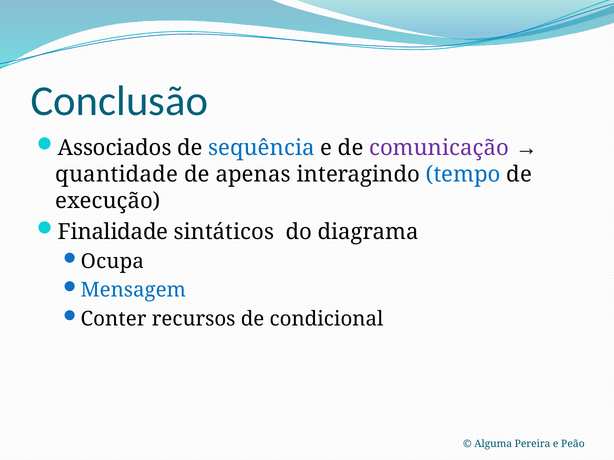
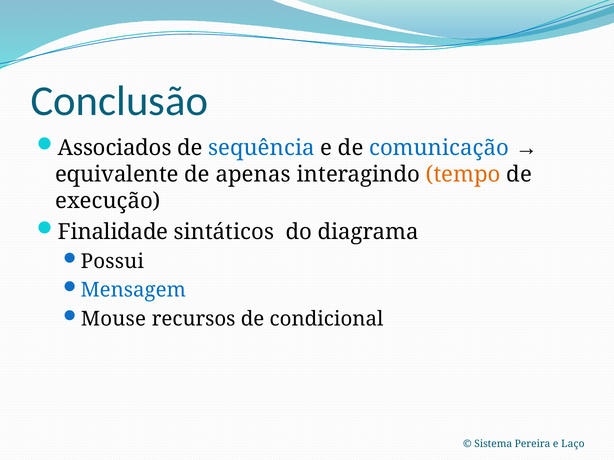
comunicação colour: purple -> blue (439, 148)
quantidade: quantidade -> equivalente (117, 175)
tempo colour: blue -> orange (463, 175)
Ocupa: Ocupa -> Possui (112, 262)
Conter: Conter -> Mouse (113, 319)
Alguma: Alguma -> Sistema (493, 444)
Peão: Peão -> Laço (573, 444)
